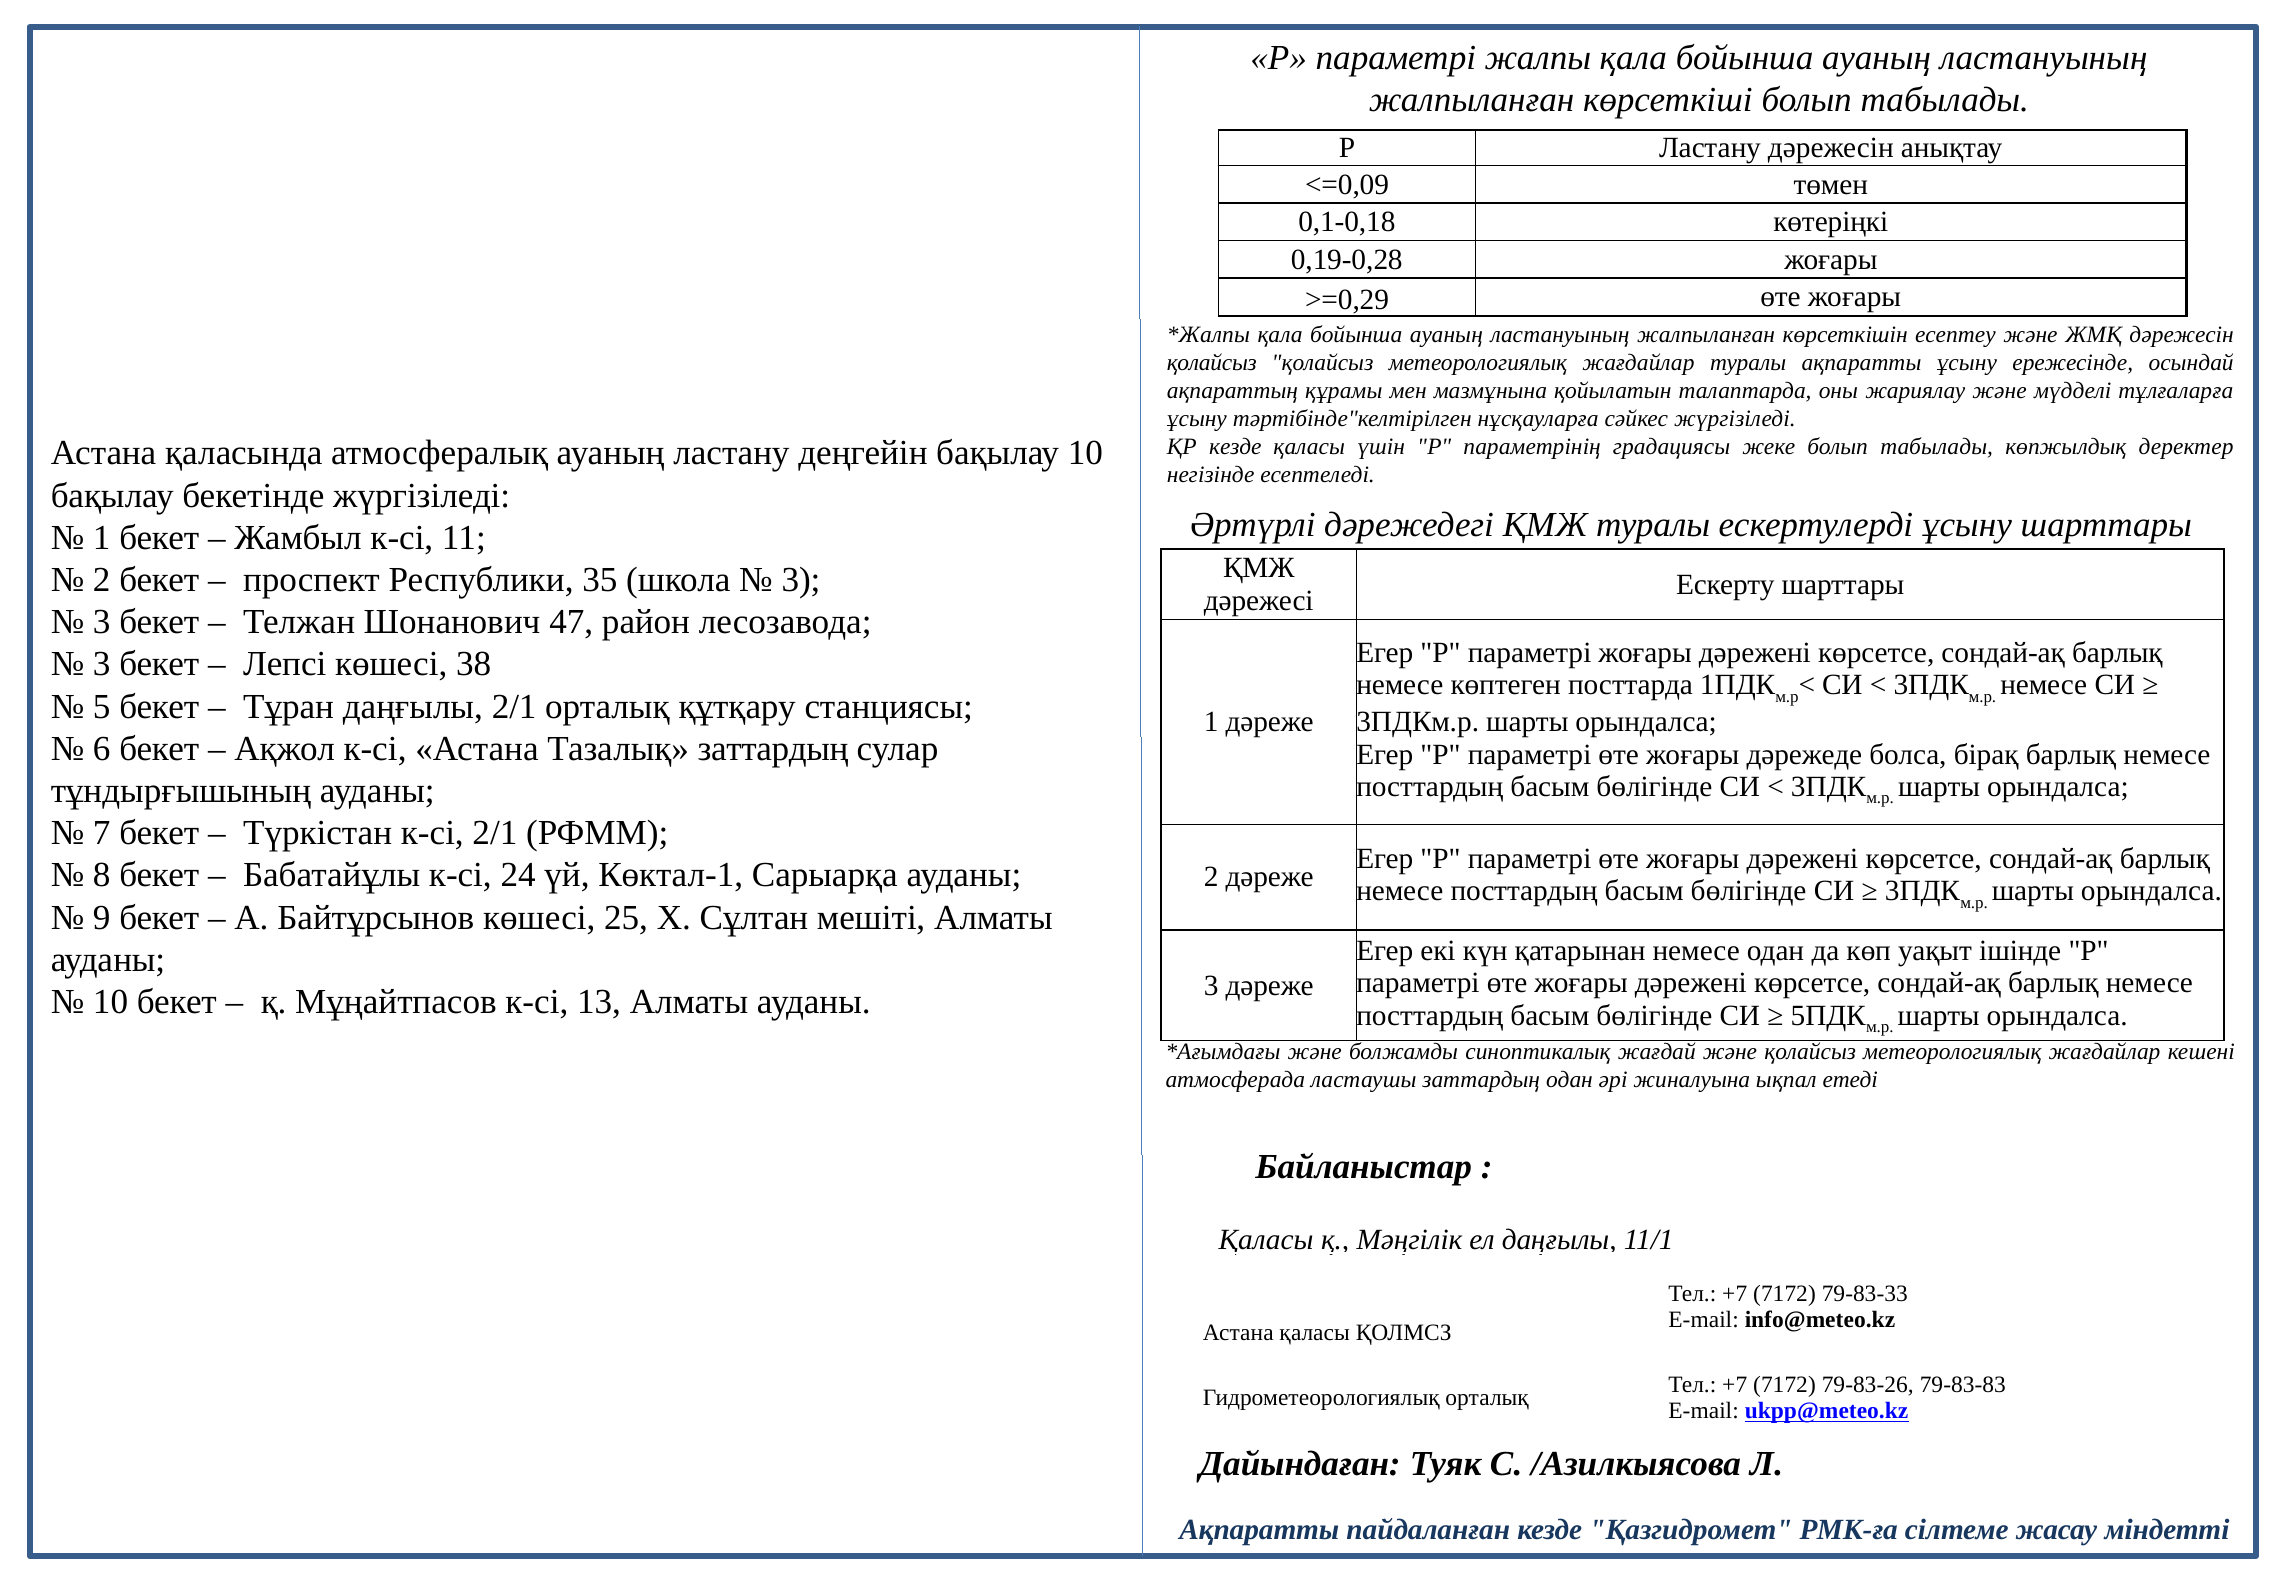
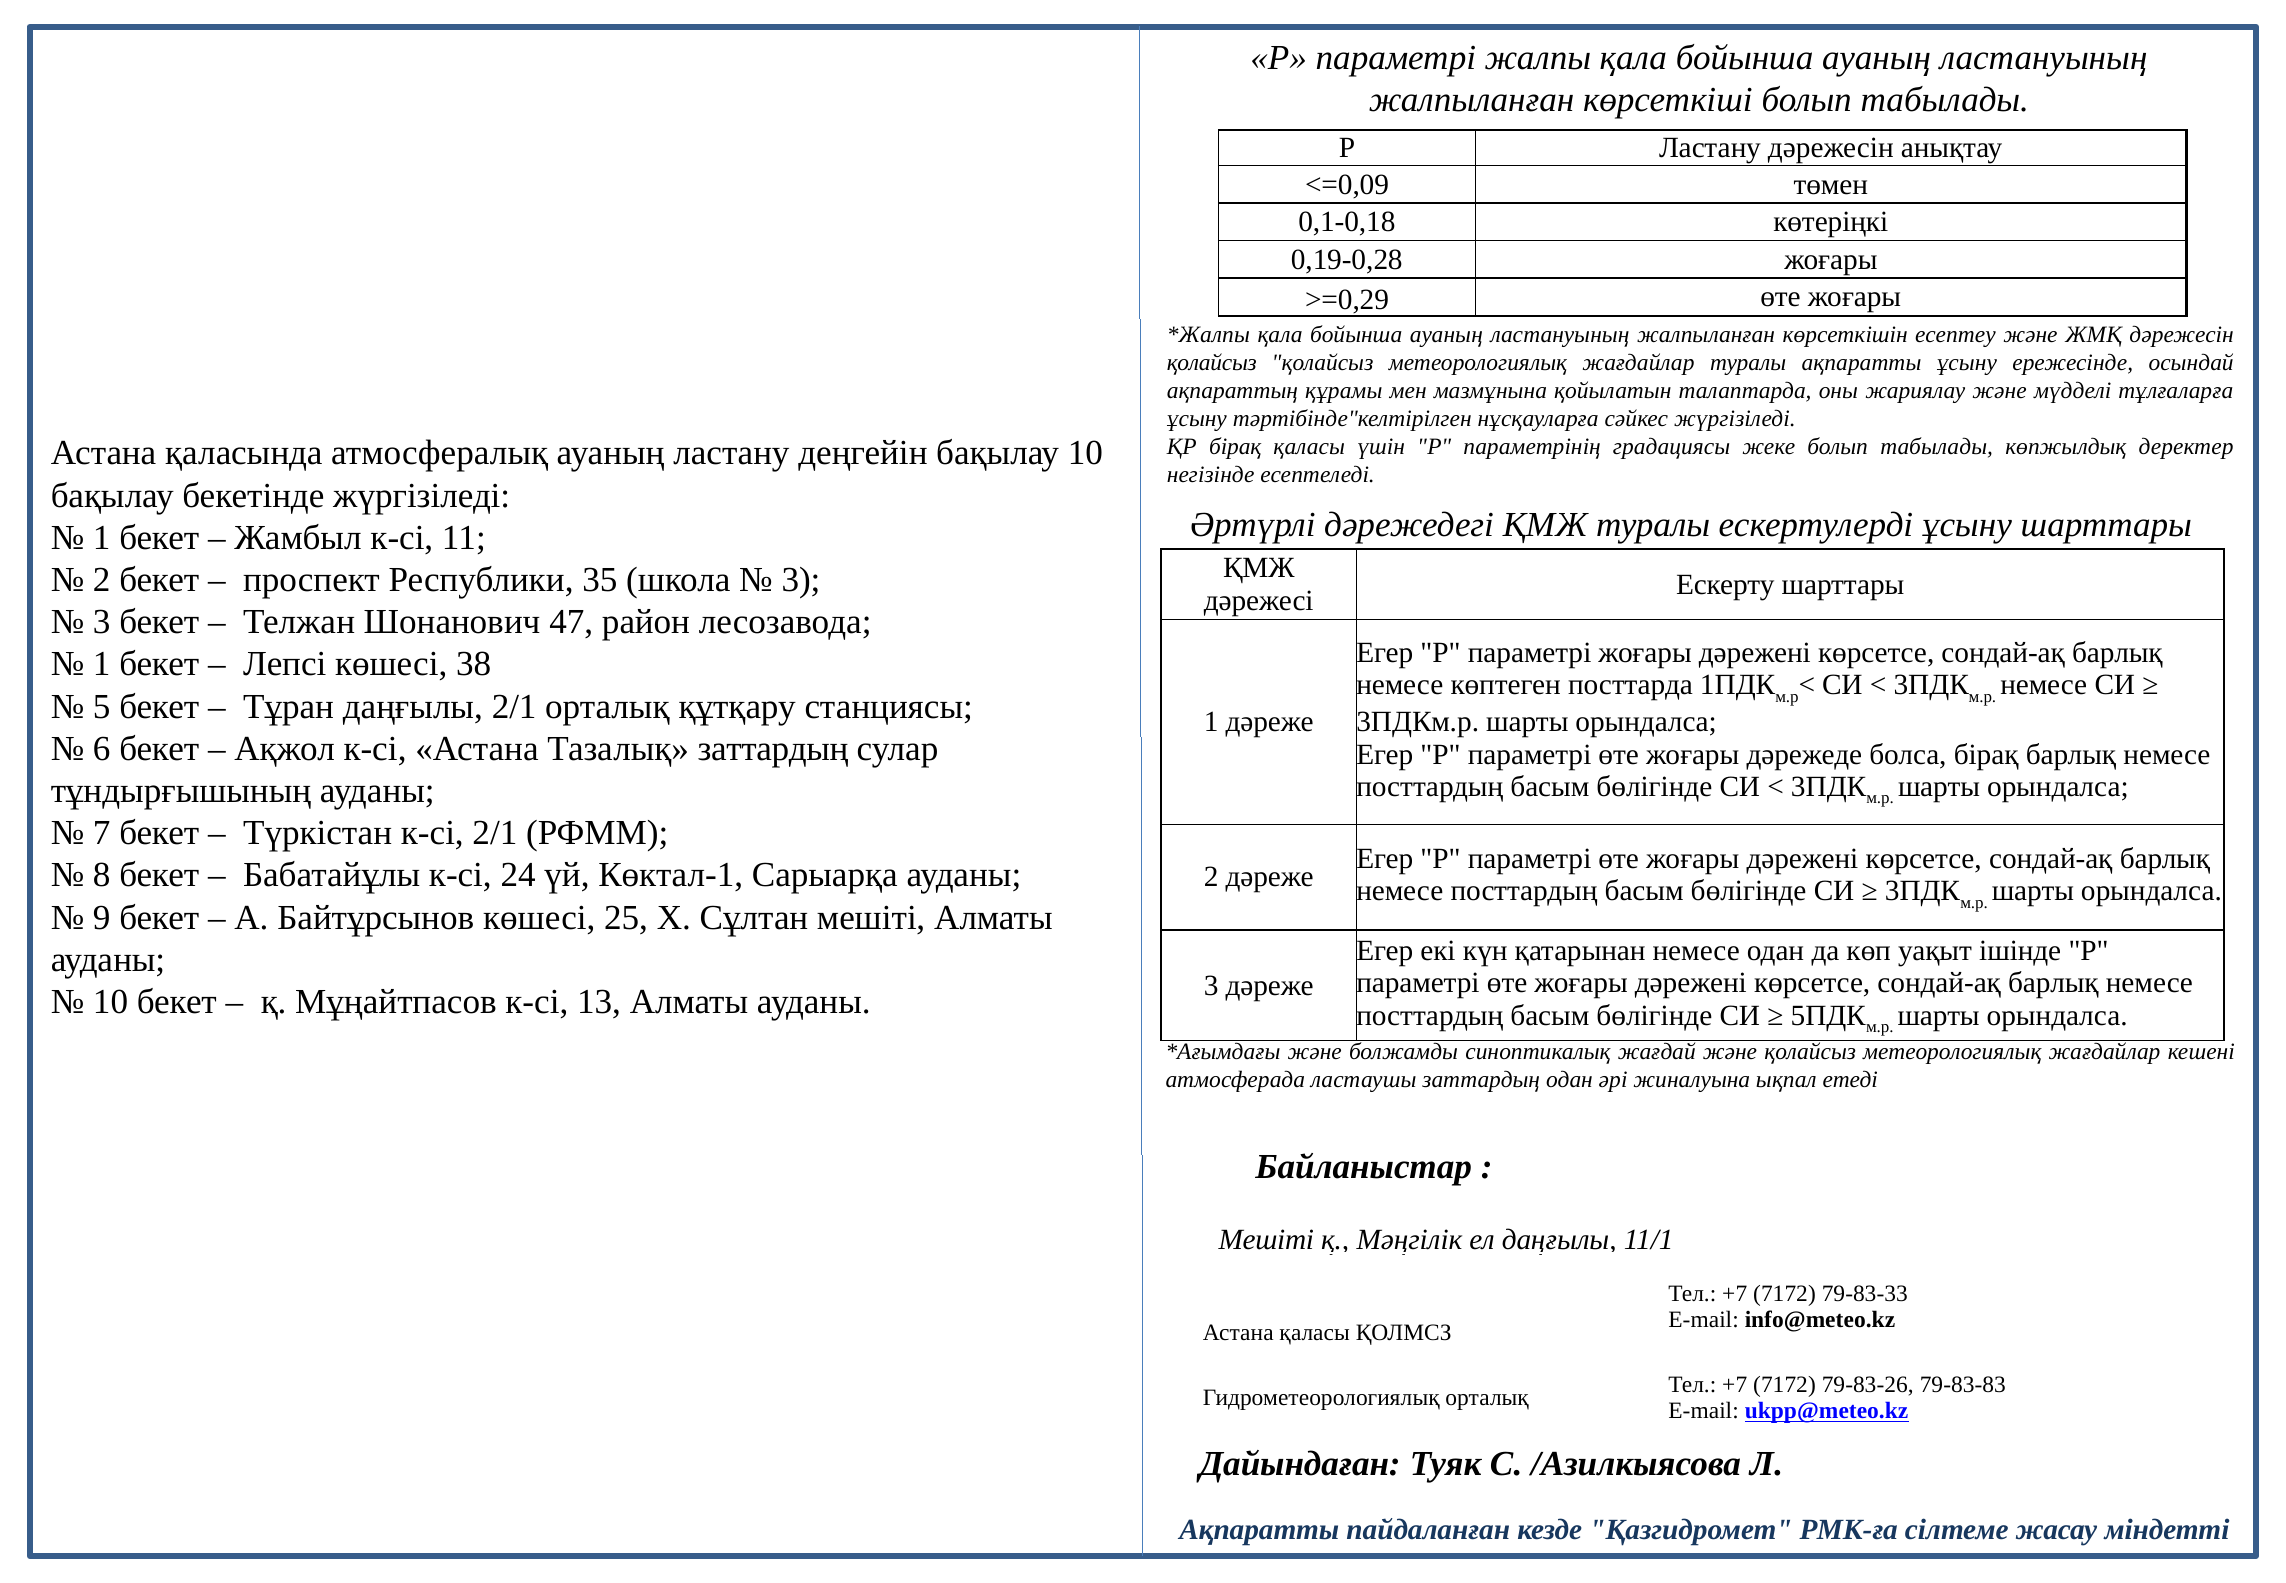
ҚР кезде: кезде -> бірақ (1235, 447)
3: 3 -> 1 (102, 664)
Қаласы: Қаласы -> Мешіті (1266, 1239)
